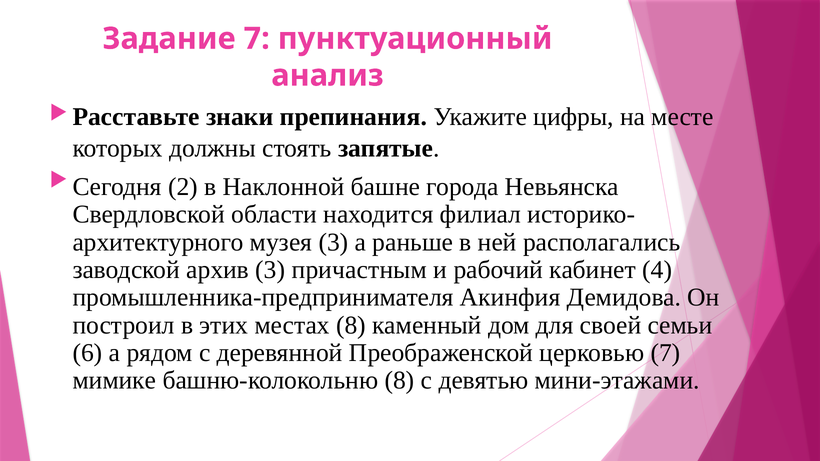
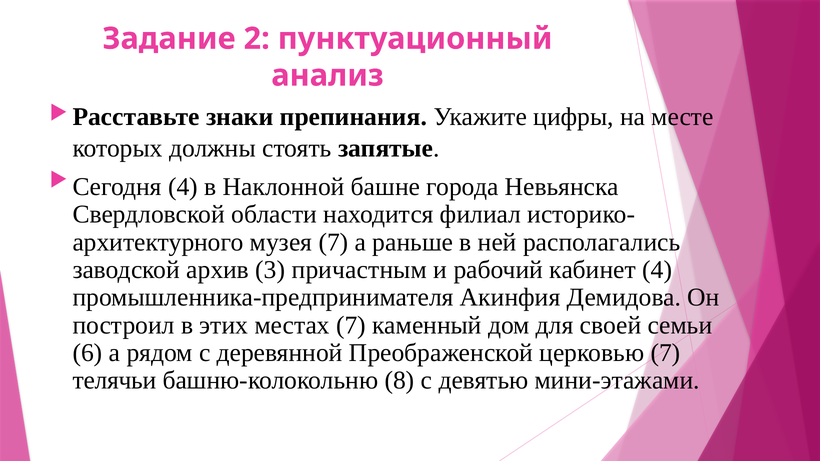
Задание 7: 7 -> 2 (257, 39)
Сегодня 2: 2 -> 4 (183, 187)
музея 3: 3 -> 7 (333, 242)
местах 8: 8 -> 7 (351, 325)
мимике: мимике -> телячьи (115, 381)
